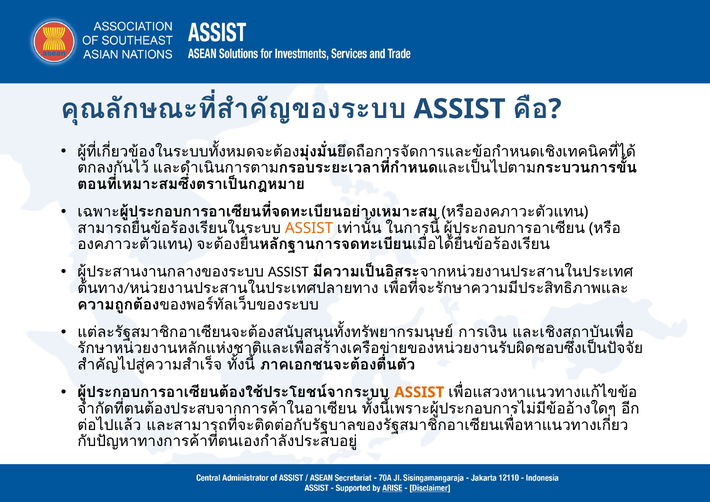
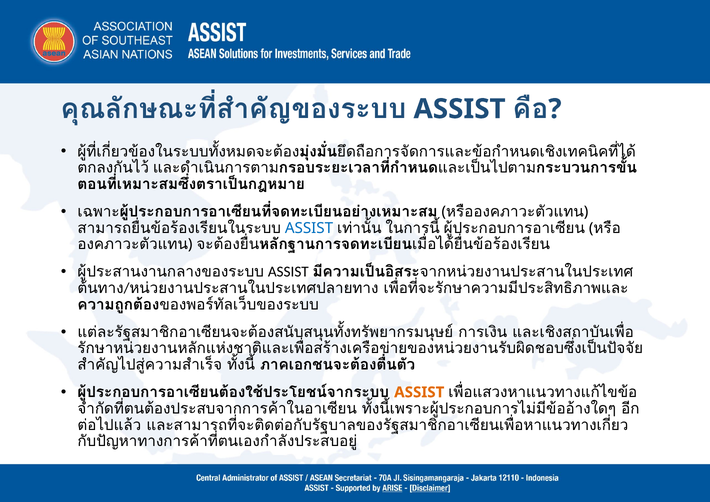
ASSIST colour: orange -> blue (309, 228)
